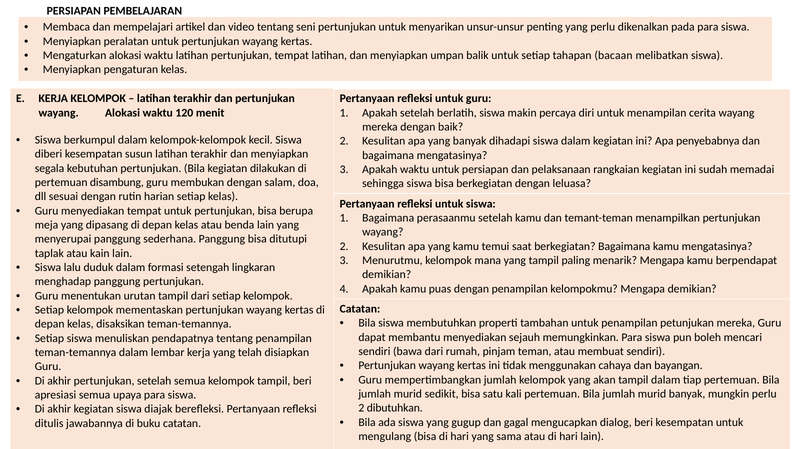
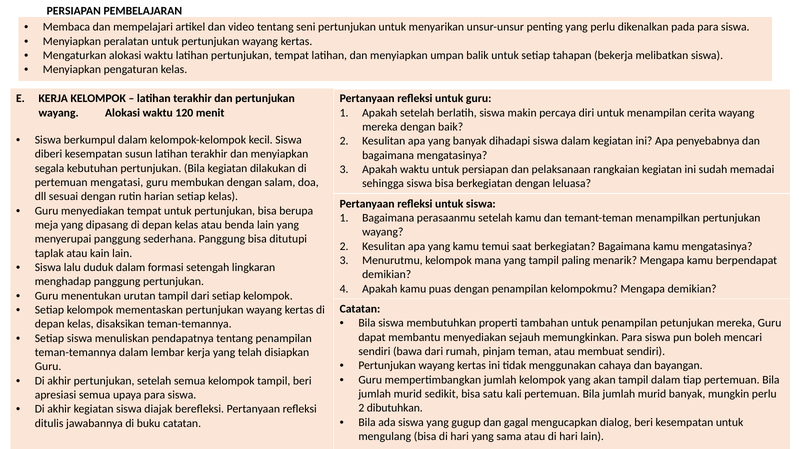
bacaan: bacaan -> bekerja (614, 55)
disambung: disambung -> mengatasi (117, 183)
